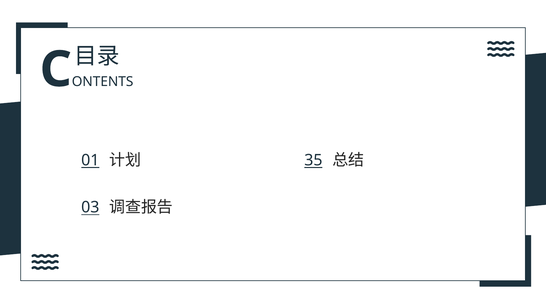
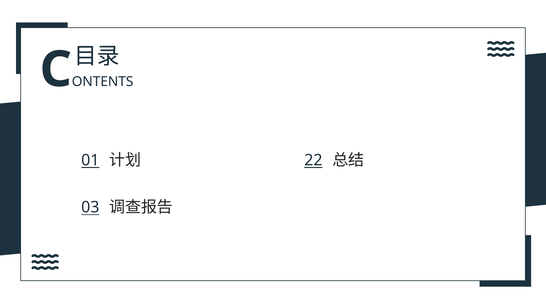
35: 35 -> 22 (313, 160)
